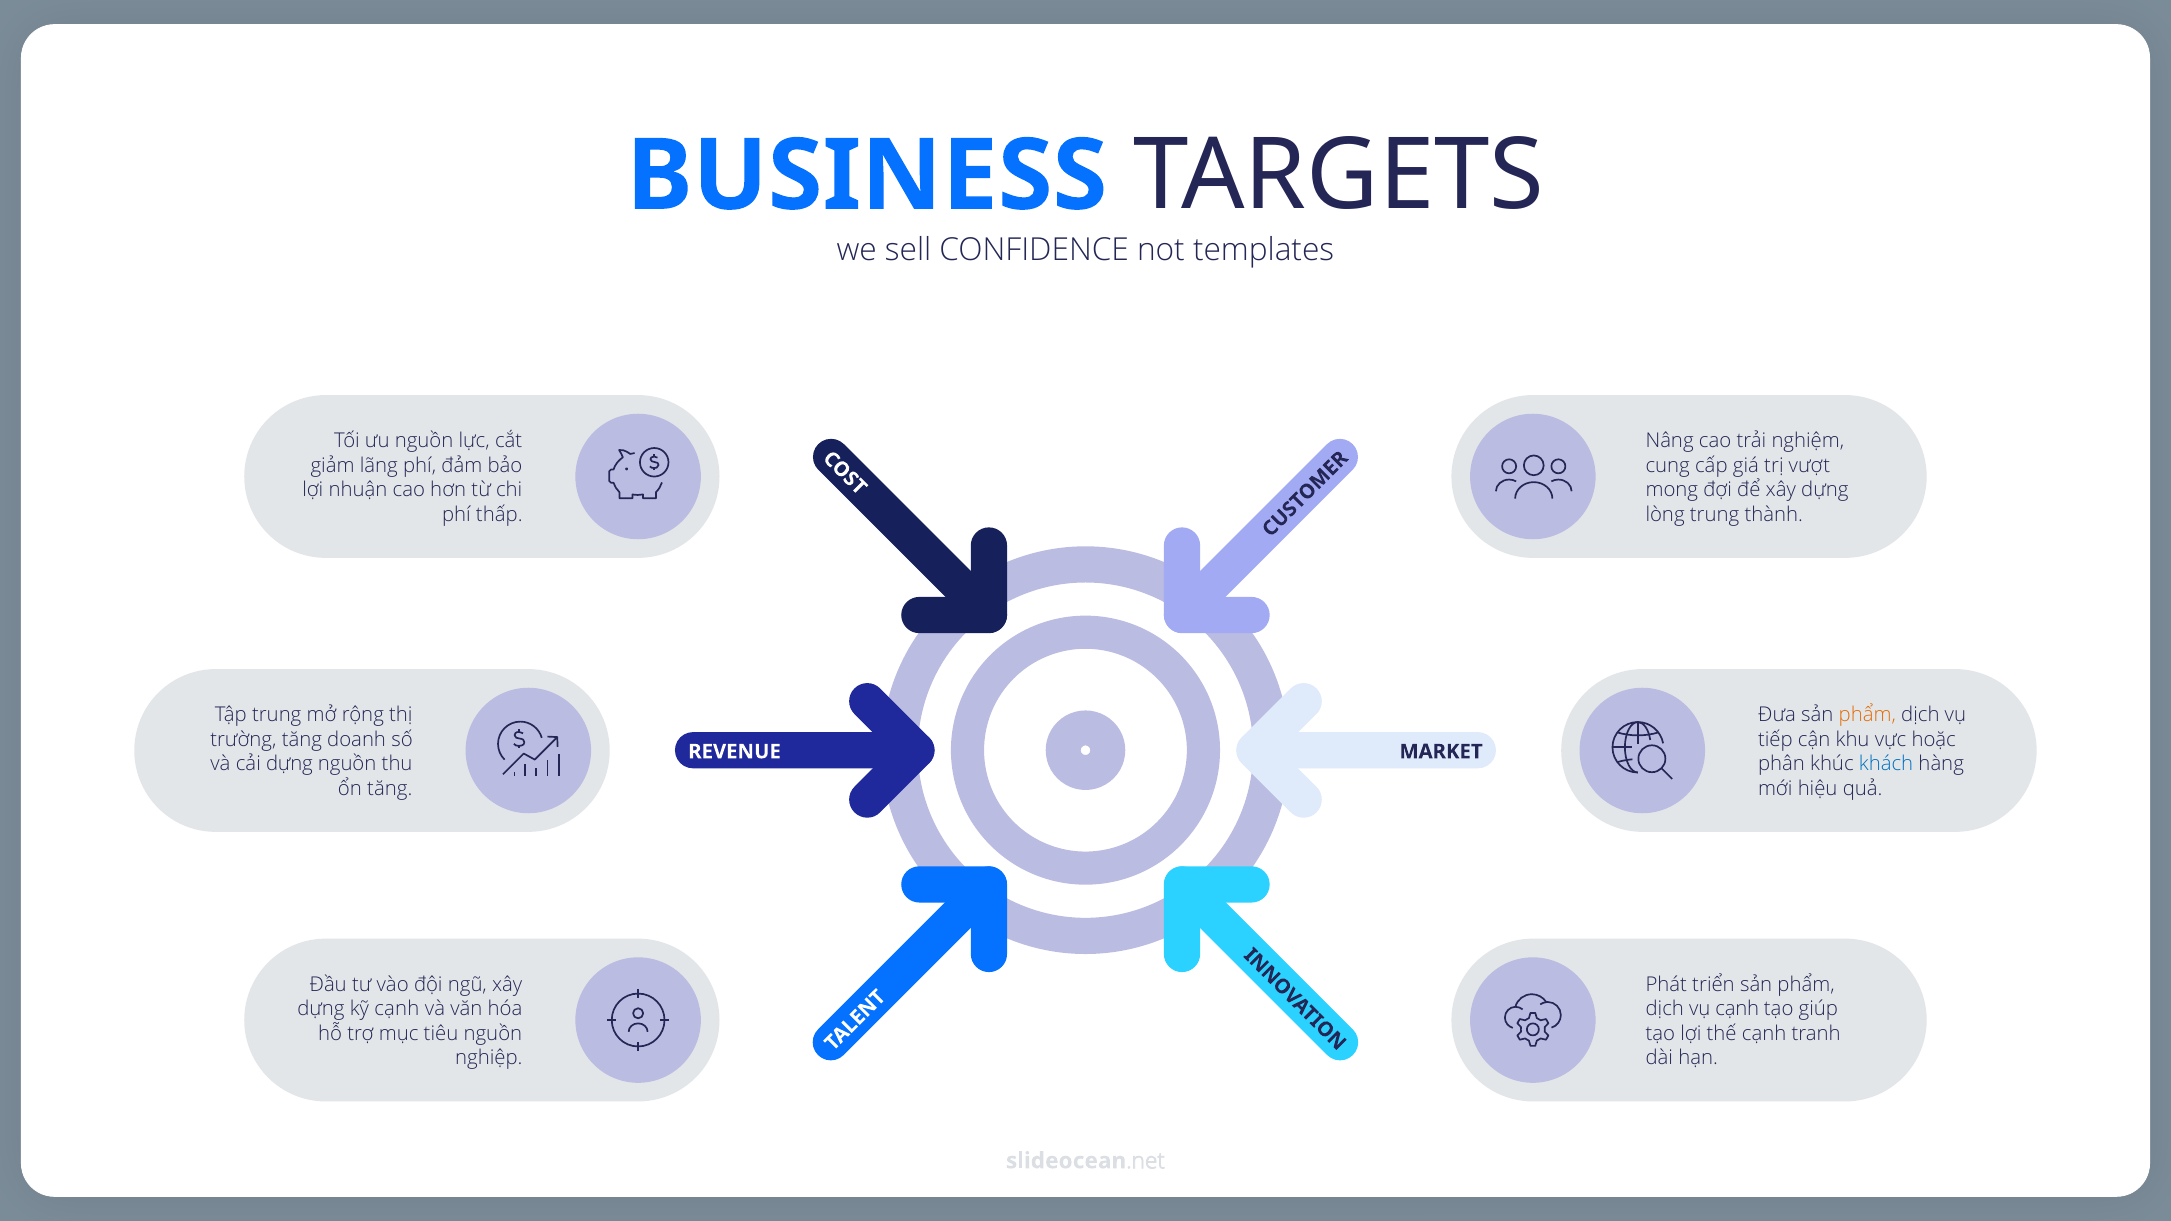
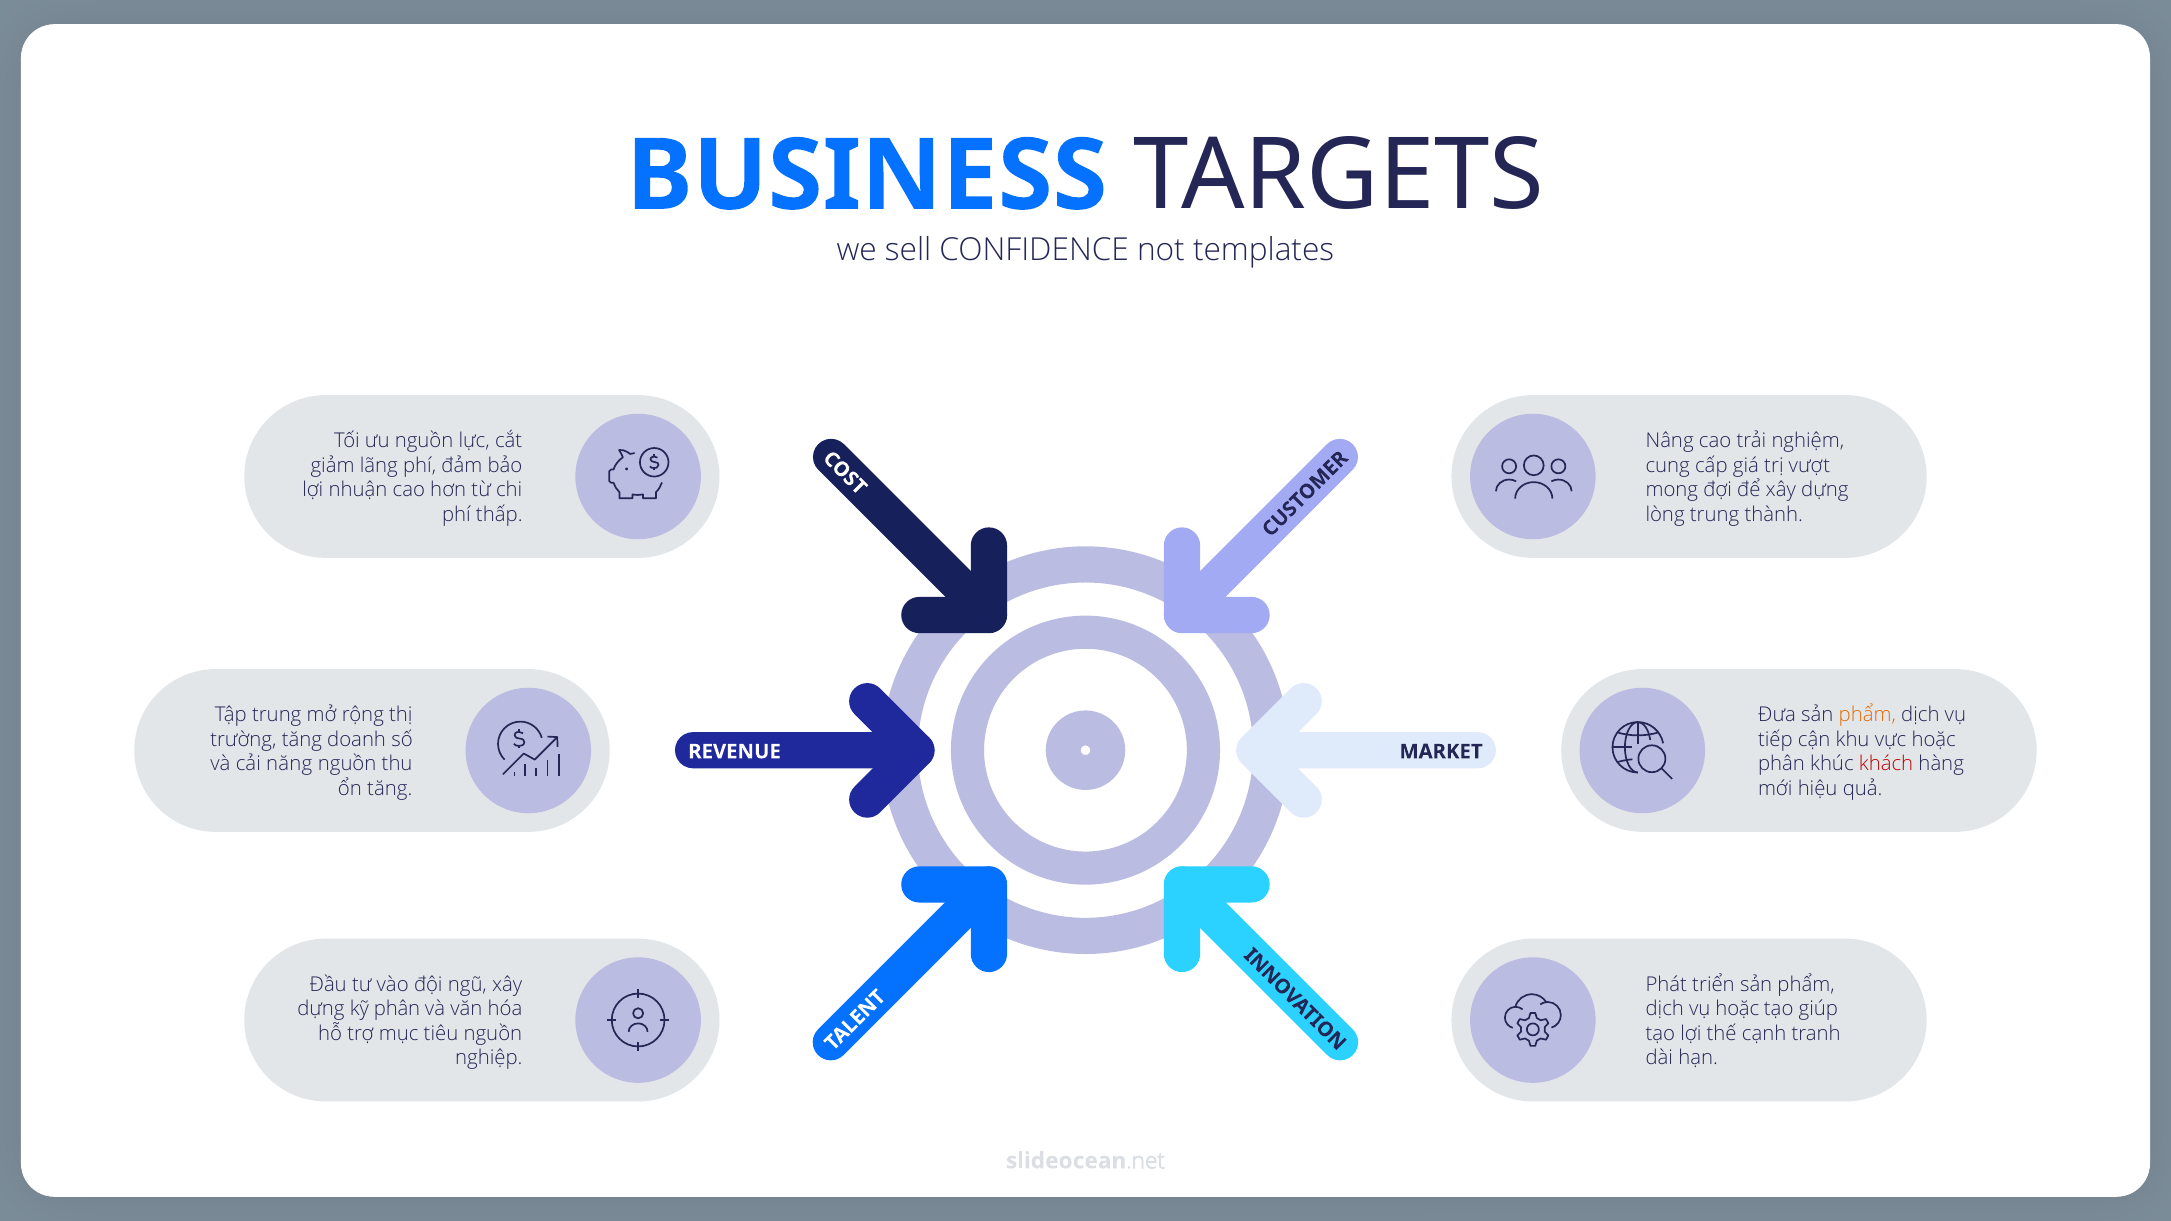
cải dựng: dựng -> năng (289, 764)
khách colour: blue -> red (1886, 764)
kỹ cạnh: cạnh -> phân (397, 1009)
vụ cạnh: cạnh -> hoặc (1737, 1009)
